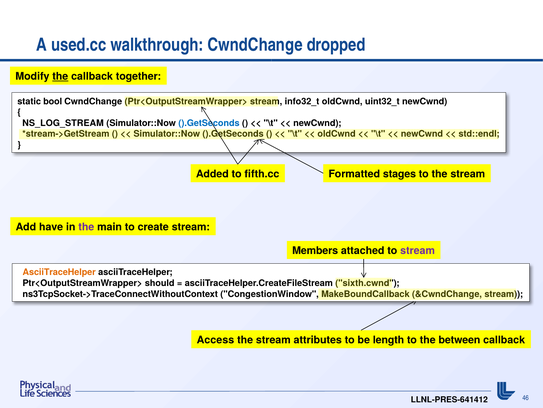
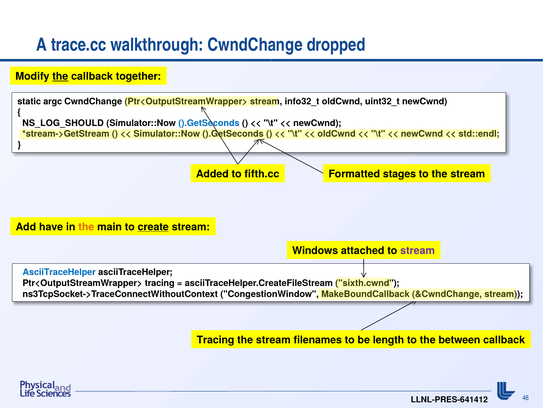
used.cc: used.cc -> trace.cc (79, 45)
bool: bool -> argc (53, 101)
NS_LOG_STREAM: NS_LOG_STREAM -> NS_LOG_SHOULD (63, 123)
the colour: purple -> orange (86, 227)
create underline: none -> present (153, 227)
Members: Members -> Windows (315, 250)
AsciiTraceHelper colour: orange -> blue (59, 272)
Ptr<OutputStreamWrapper> should: should -> tracing (160, 283)
Access: Access -> Tracing (216, 339)
attributes: attributes -> filenames (318, 339)
